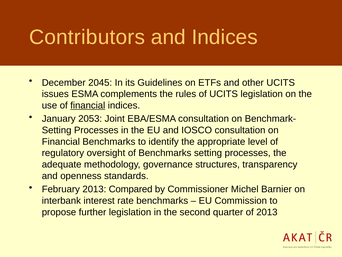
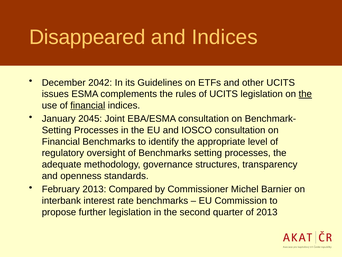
Contributors: Contributors -> Disappeared (87, 37)
2045: 2045 -> 2042 (100, 82)
the underline: none -> present (305, 94)
2053: 2053 -> 2045 (90, 119)
